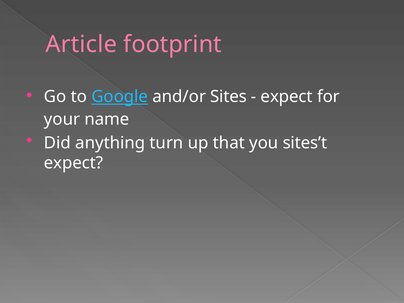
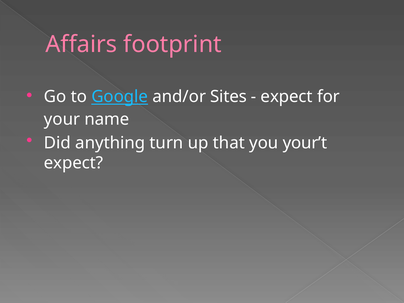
Article: Article -> Affairs (81, 44)
sites’t: sites’t -> your’t (305, 143)
